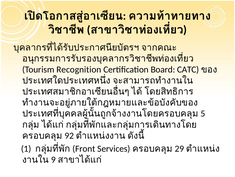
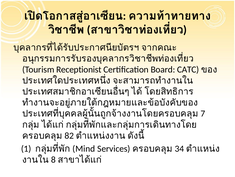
Recognition: Recognition -> Receptionist (79, 69)
5: 5 -> 7 (203, 113)
92: 92 -> 82 (69, 135)
Front: Front -> Mind (84, 148)
29: 29 -> 34 (179, 148)
9: 9 -> 8 (53, 159)
